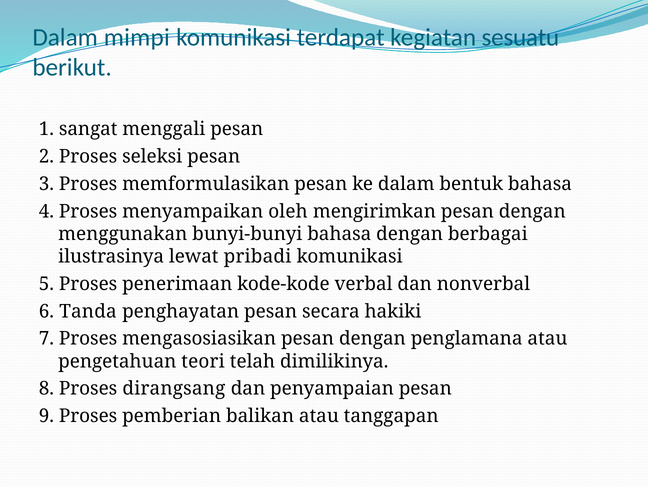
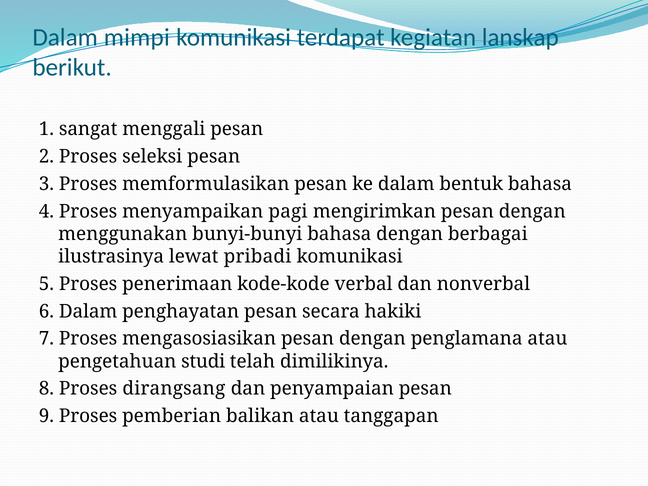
sesuatu: sesuatu -> lanskap (520, 37)
oleh: oleh -> pagi (288, 211)
6 Tanda: Tanda -> Dalam (88, 311)
teori: teori -> studi (203, 361)
